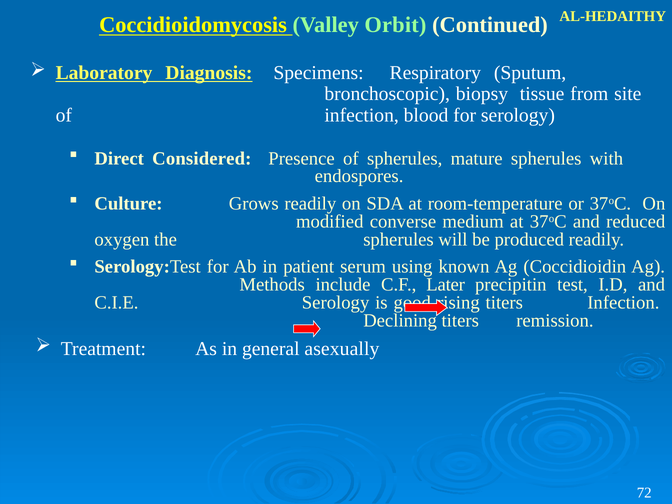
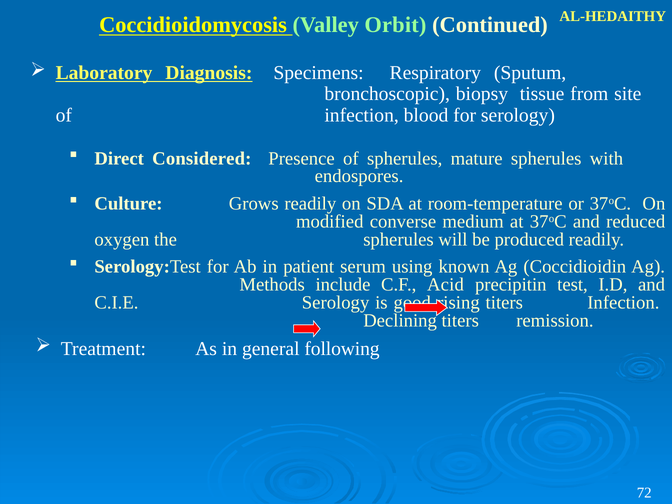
Later: Later -> Acid (445, 285)
asexually: asexually -> following (342, 349)
